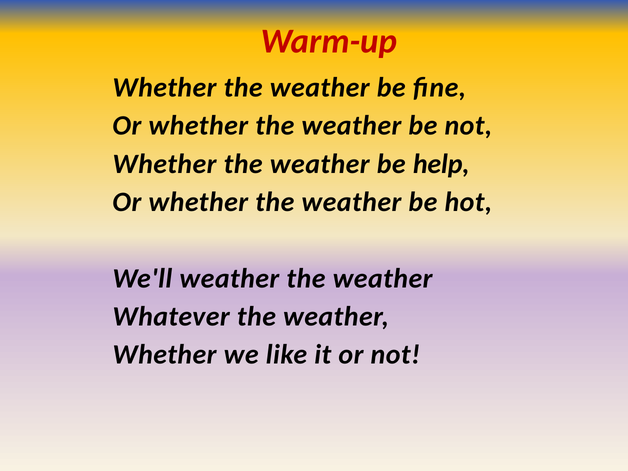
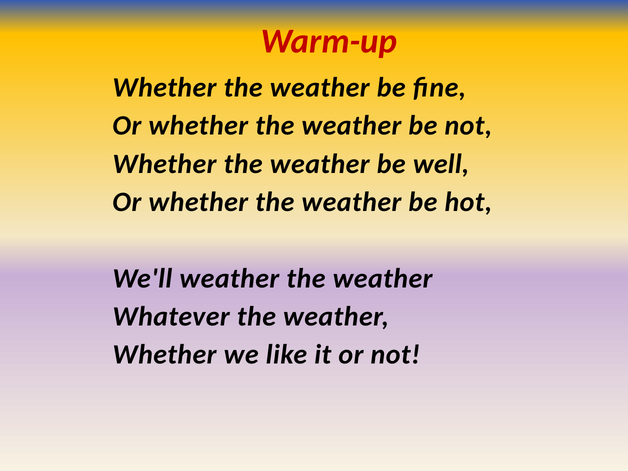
help: help -> well (441, 164)
